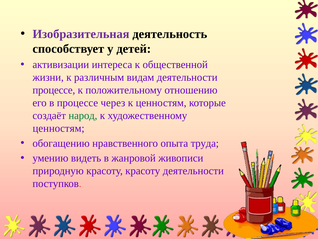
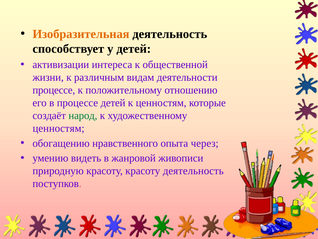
Изобразительная colour: purple -> orange (81, 34)
процессе через: через -> детей (113, 103)
труда: труда -> через (205, 143)
красоту деятельности: деятельности -> деятельность (193, 171)
